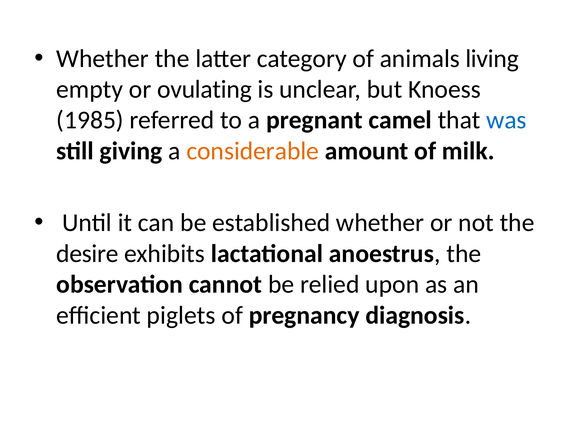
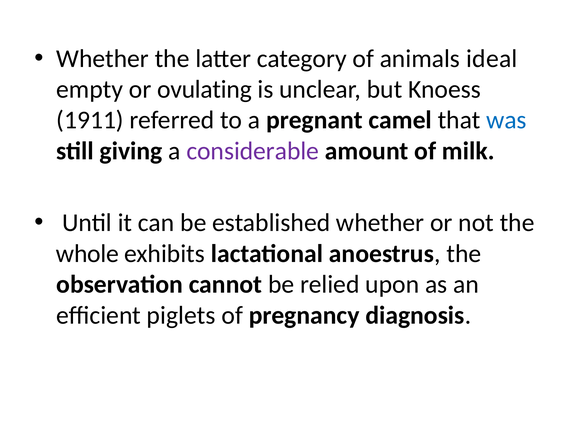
living: living -> ideal (492, 59)
1985: 1985 -> 1911 (90, 120)
considerable colour: orange -> purple (253, 151)
desire: desire -> whole (87, 253)
